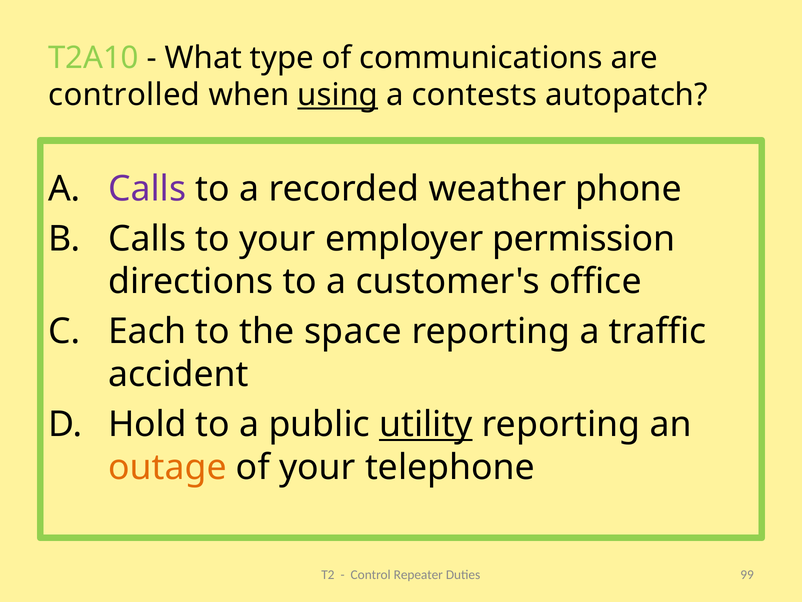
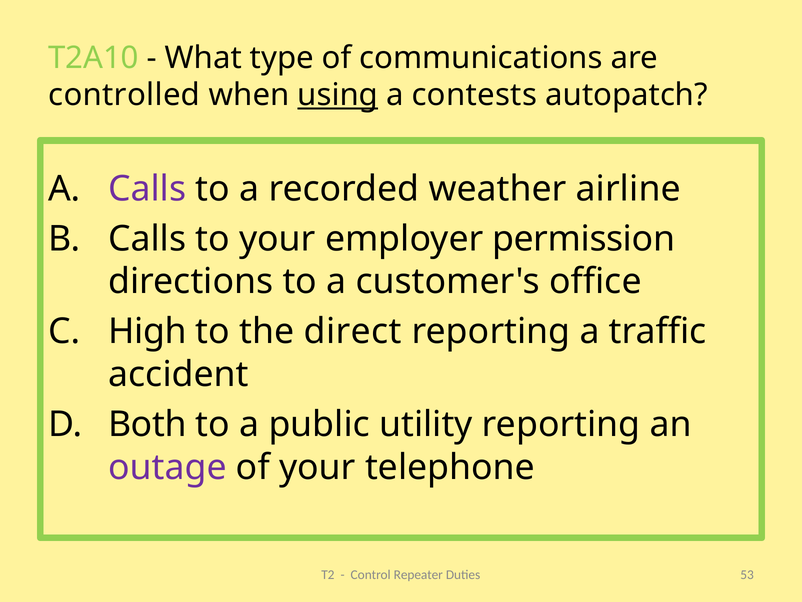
phone: phone -> airline (628, 189)
Each: Each -> High (147, 331)
space: space -> direct (353, 331)
Hold: Hold -> Both (147, 424)
utility underline: present -> none (426, 424)
outage colour: orange -> purple (168, 467)
99: 99 -> 53 (747, 574)
